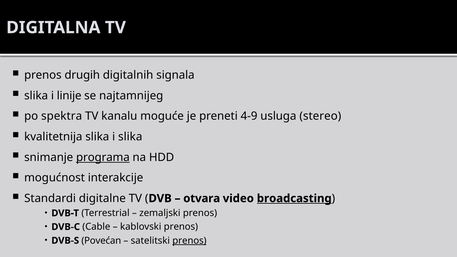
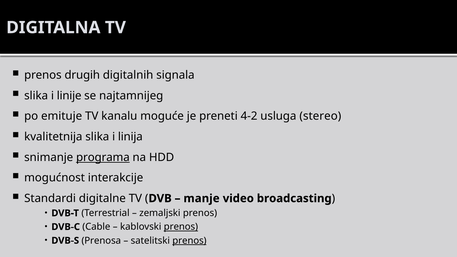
spektra: spektra -> emituje (62, 116)
4-9: 4-9 -> 4-2 (249, 116)
i slika: slika -> linija (130, 137)
otvara: otvara -> manje (202, 198)
broadcasting underline: present -> none (294, 198)
prenos underline: none -> present (181, 227)
Povećan: Povećan -> Prenosa (101, 241)
